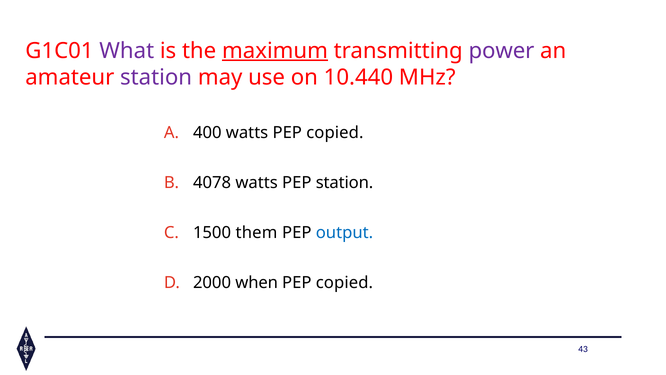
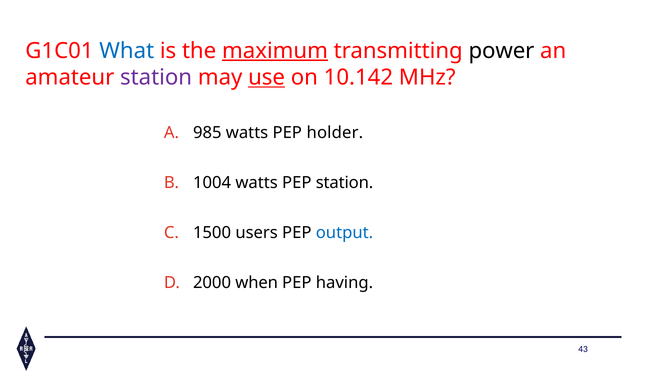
What colour: purple -> blue (127, 51)
power colour: purple -> black (501, 51)
use underline: none -> present (267, 77)
10.440: 10.440 -> 10.142 (358, 77)
400: 400 -> 985 (207, 133)
watts PEP copied: copied -> holder (335, 133)
4078: 4078 -> 1004 (212, 183)
them: them -> users (257, 232)
copied: copied -> having (344, 282)
